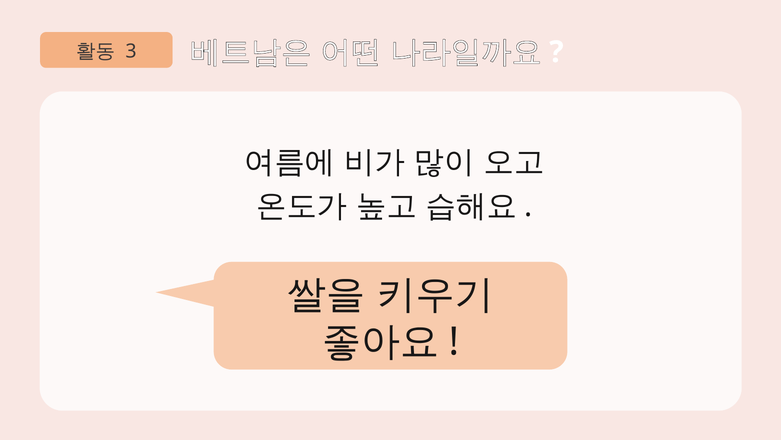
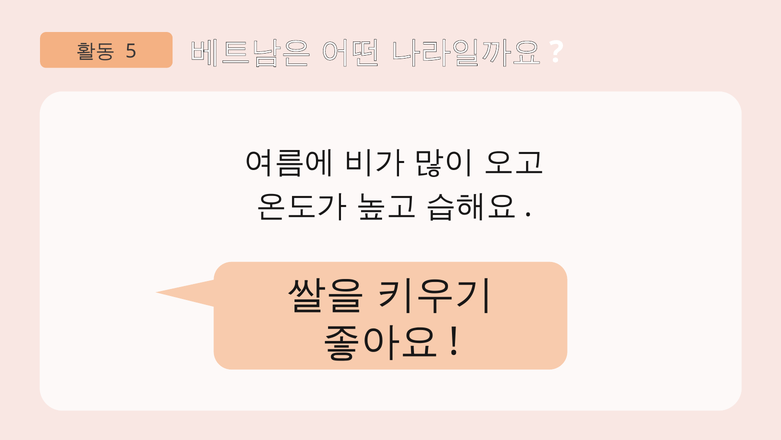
3: 3 -> 5 (131, 51)
